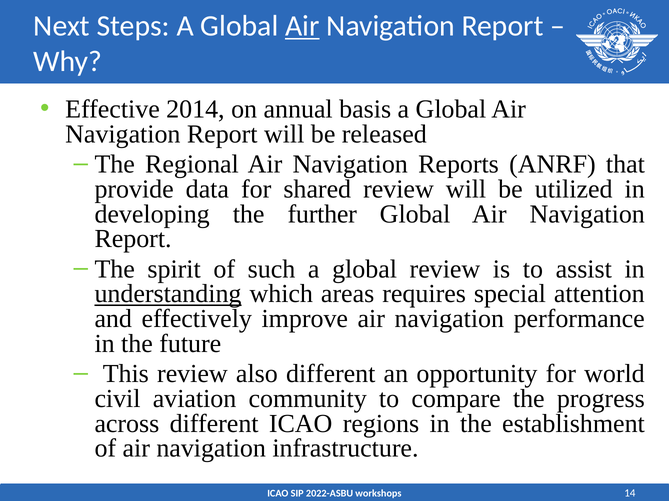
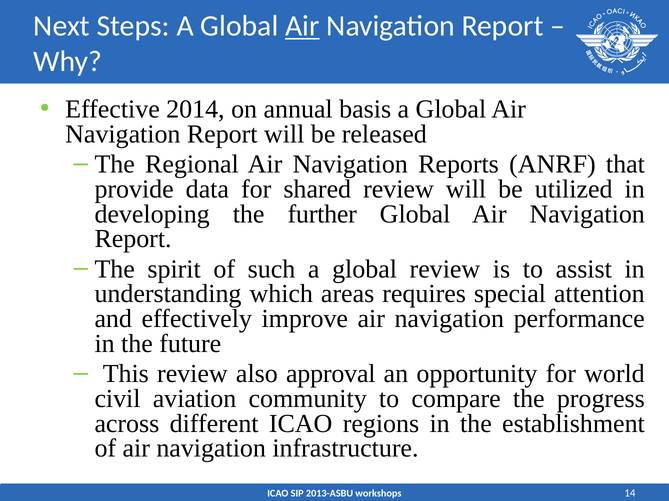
understanding underline: present -> none (168, 294)
also different: different -> approval (331, 374)
2022-ASBU: 2022-ASBU -> 2013-ASBU (330, 494)
